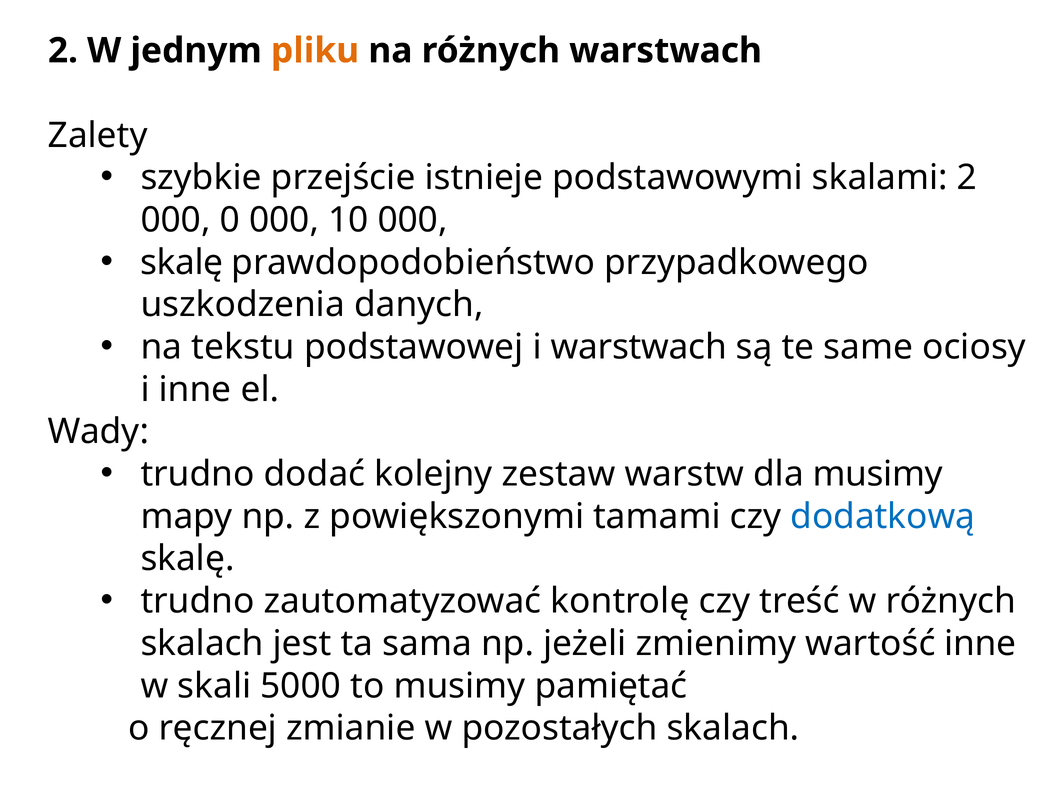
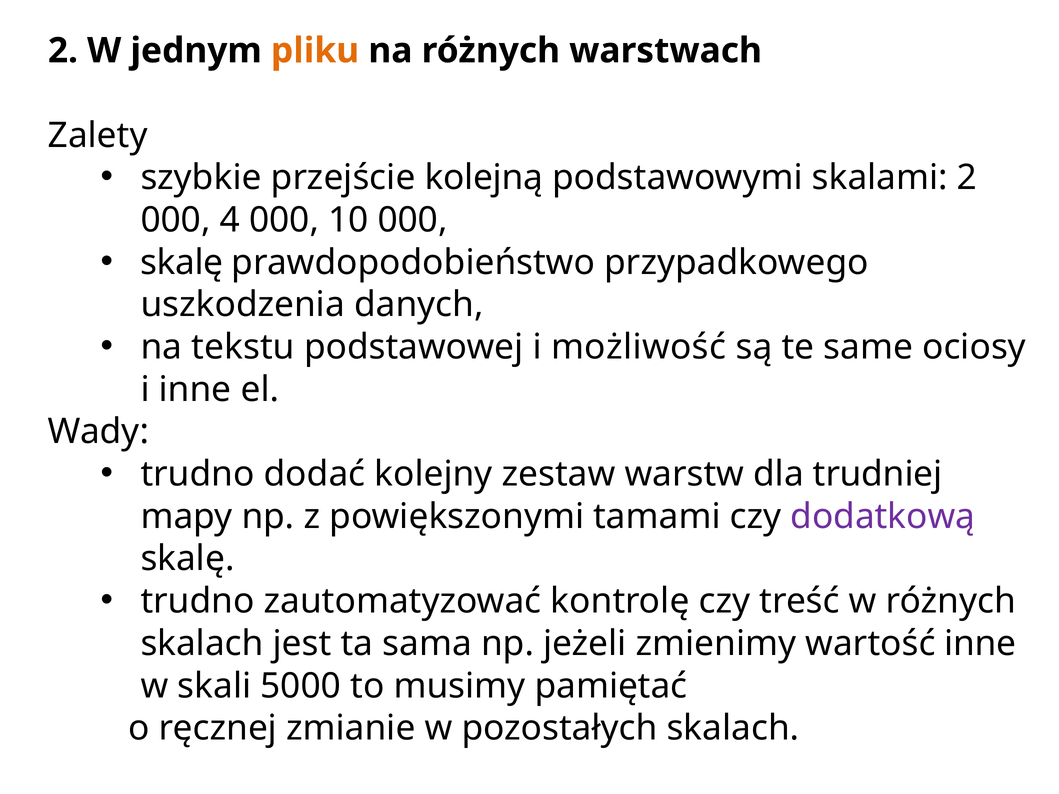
istnieje: istnieje -> kolejną (484, 178)
0: 0 -> 4 (230, 220)
i warstwach: warstwach -> możliwość (639, 347)
dla musimy: musimy -> trudniej (878, 474)
dodatkową colour: blue -> purple (883, 517)
